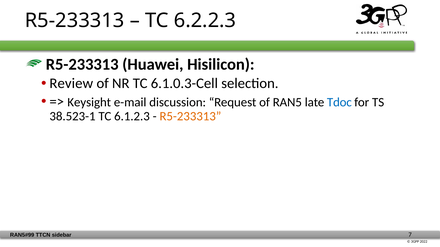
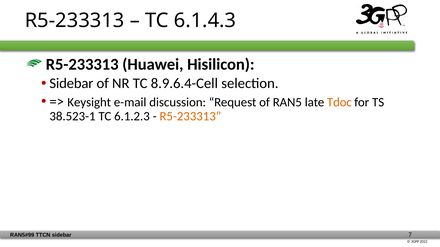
6.2.2.3: 6.2.2.3 -> 6.1.4.3 (205, 20)
Review: Review -> Sidebar (71, 84)
6.1.0.3-Cell: 6.1.0.3-Cell -> 8.9.6.4-Cell (184, 84)
Tdoc colour: blue -> orange (339, 102)
